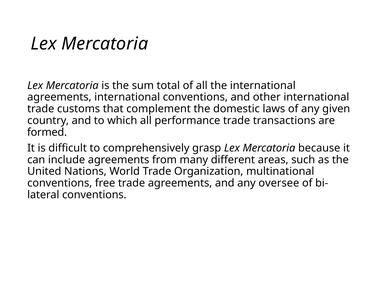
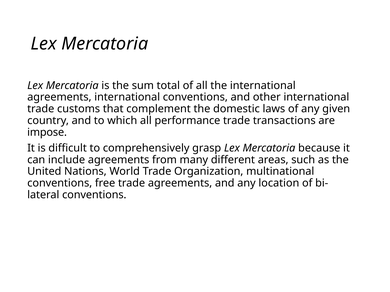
formed: formed -> impose (47, 132)
oversee: oversee -> location (279, 183)
